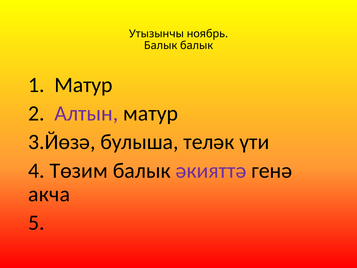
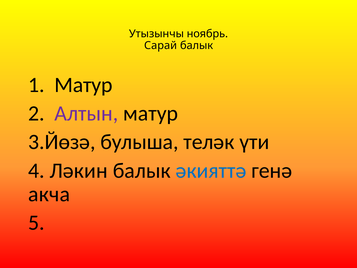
Балык: Балык -> Сарай (161, 45)
Төзим: Төзим -> Ләкин (79, 170)
әкияттә colour: purple -> blue (211, 170)
